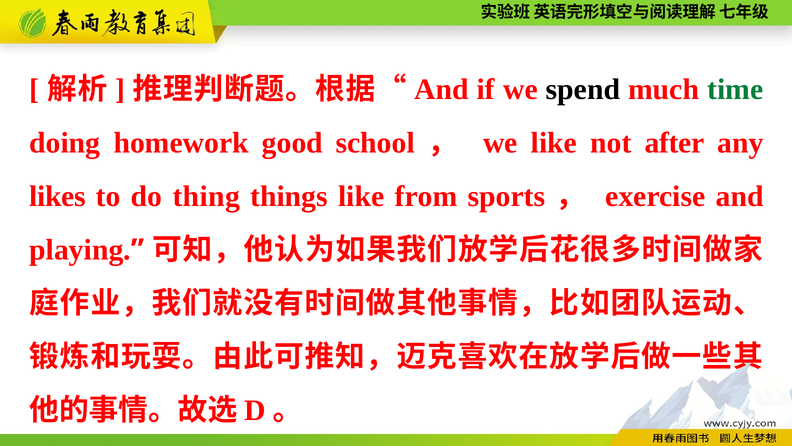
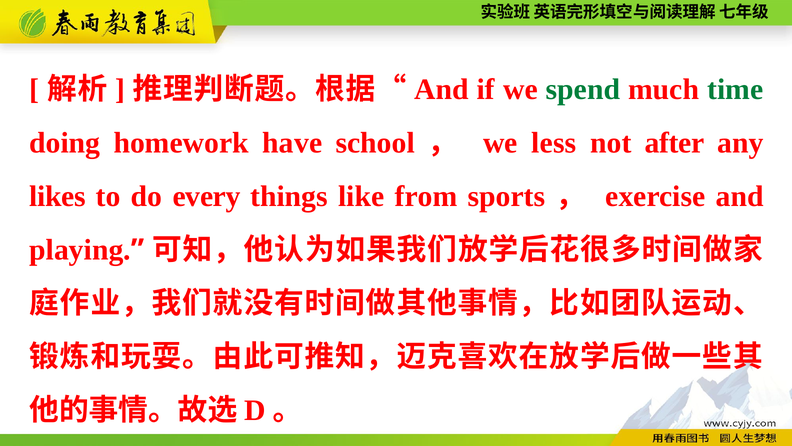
spend colour: black -> green (583, 89)
good: good -> have (292, 143)
we like: like -> less (554, 143)
thing: thing -> every (207, 196)
